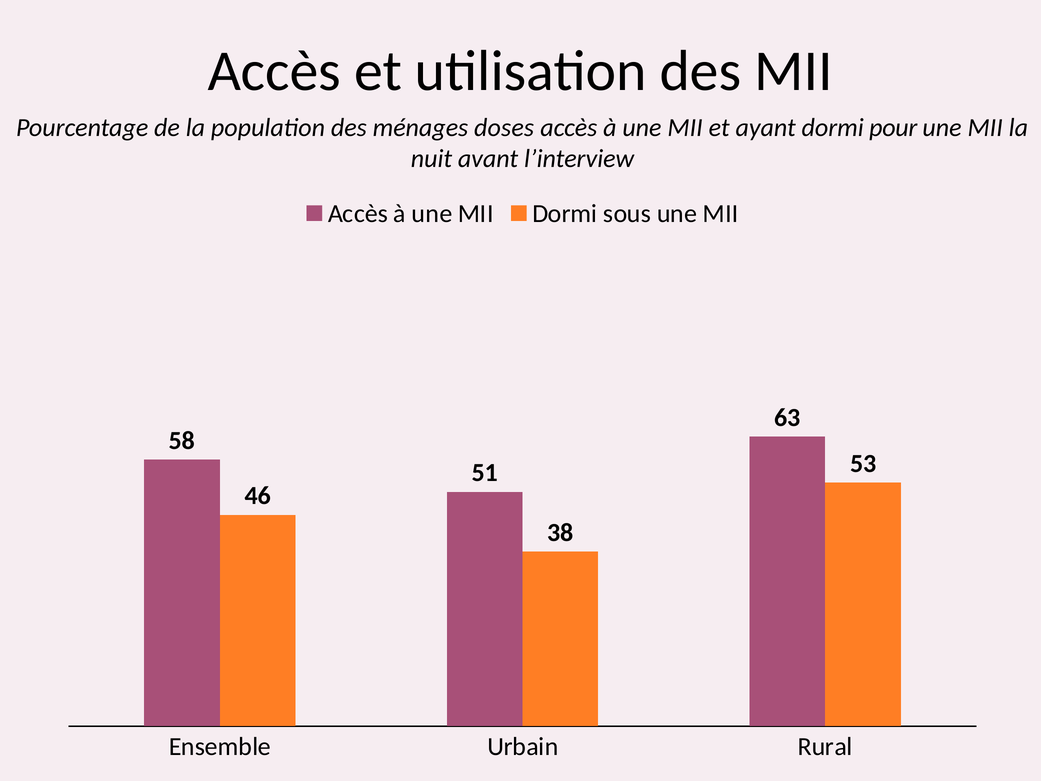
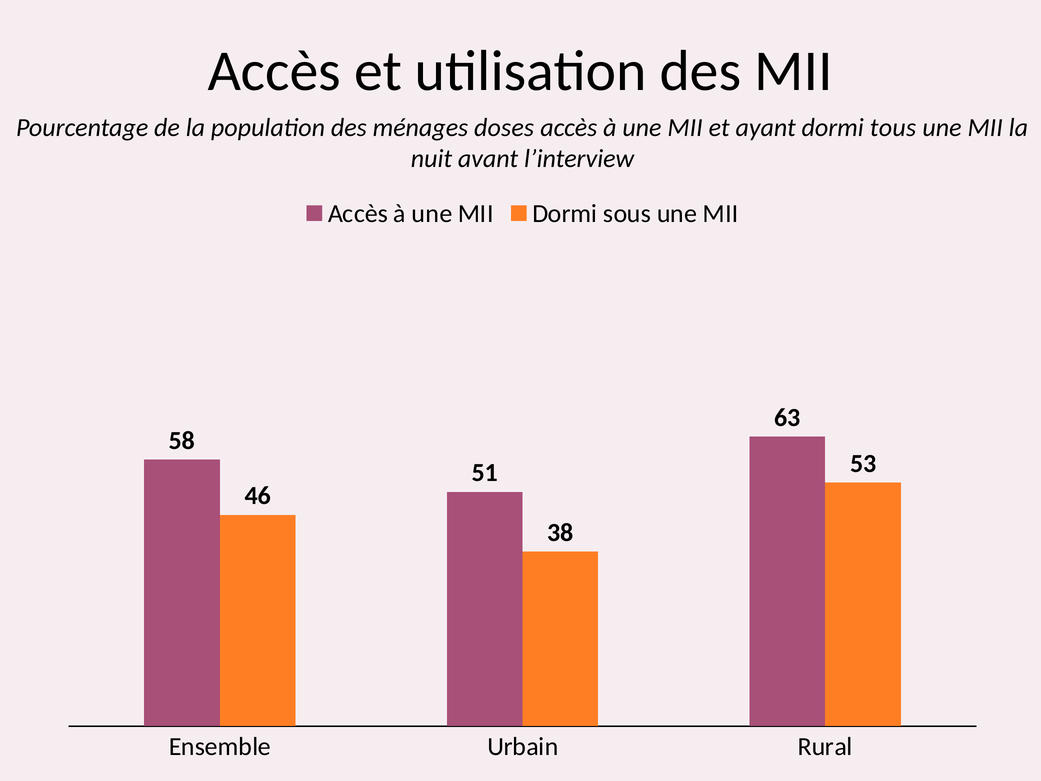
pour: pour -> tous (893, 127)
